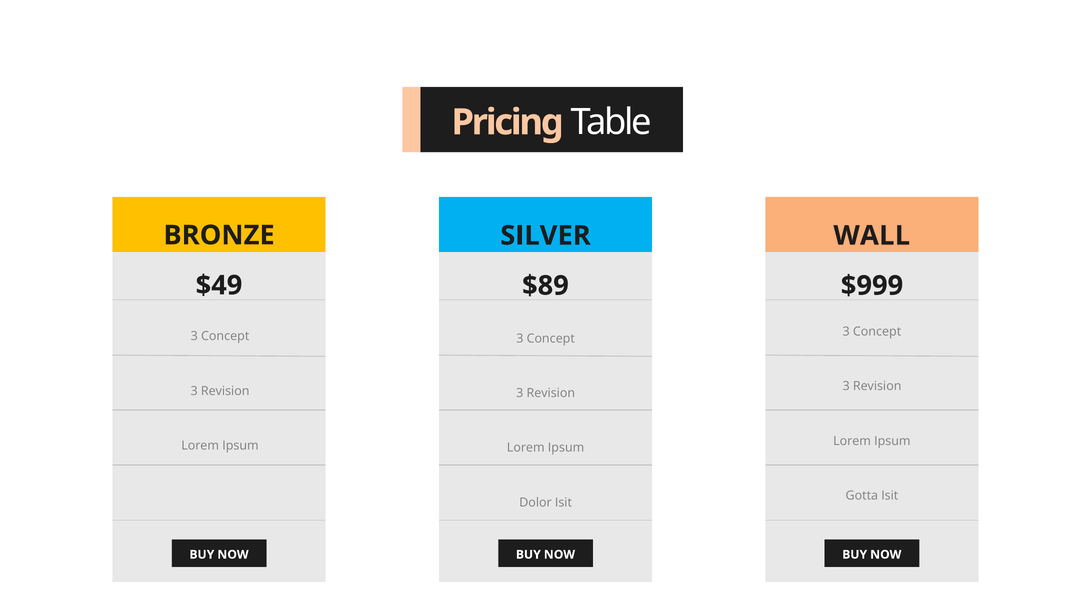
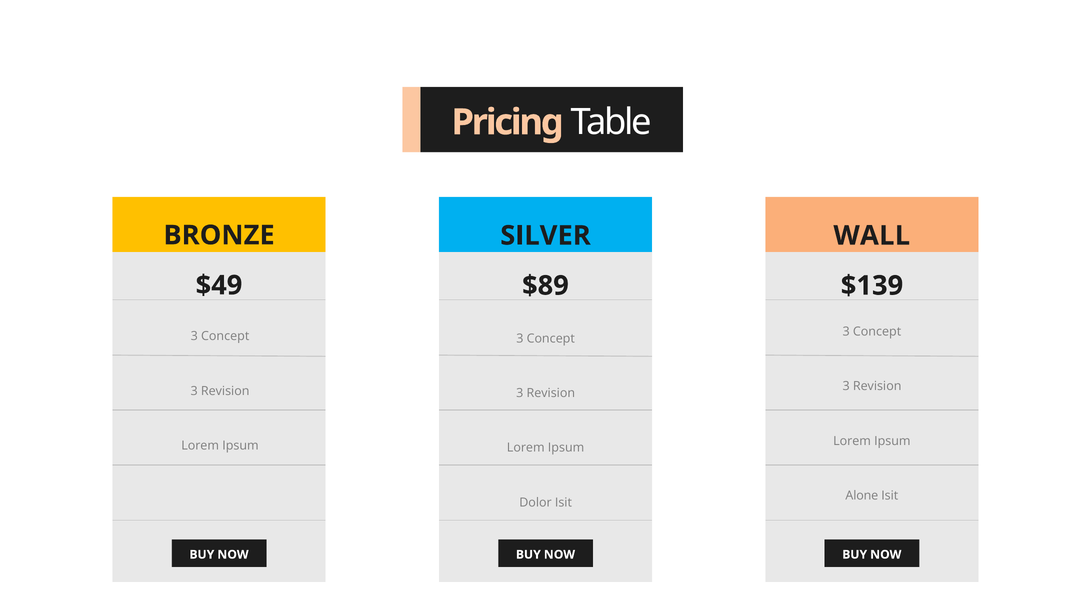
$999: $999 -> $139 (872, 286)
Gotta: Gotta -> Alone (862, 495)
